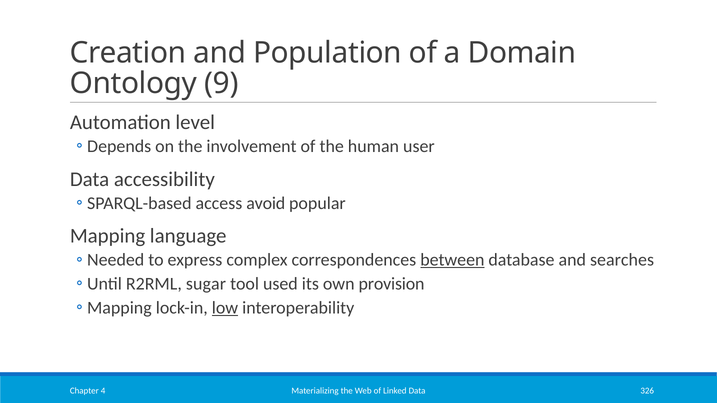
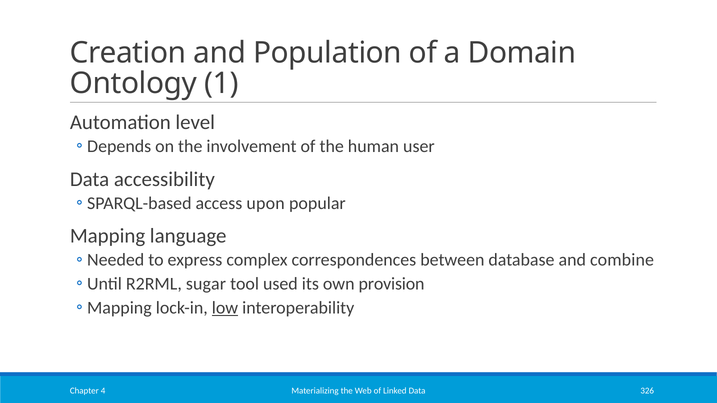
9: 9 -> 1 (221, 84)
avoid: avoid -> upon (266, 203)
between underline: present -> none (452, 260)
searches: searches -> combine (622, 260)
